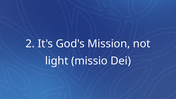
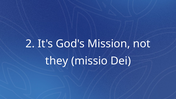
light: light -> they (57, 61)
